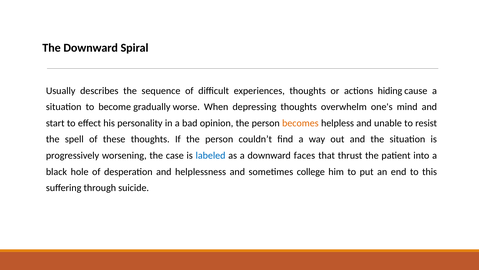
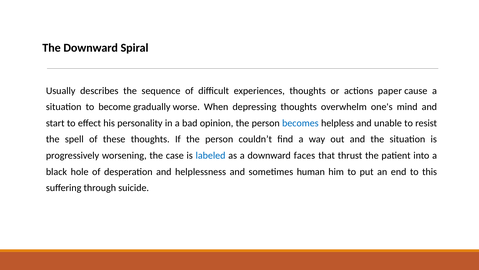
hiding: hiding -> paper (390, 91)
becomes colour: orange -> blue (300, 123)
college: college -> human (311, 171)
